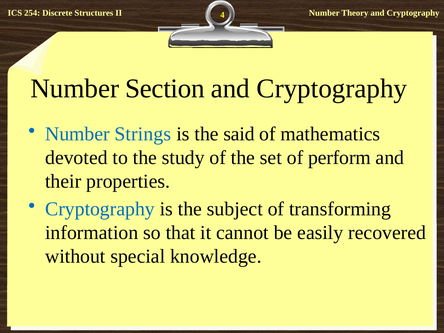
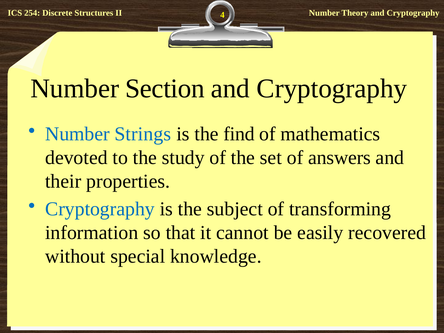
said: said -> find (239, 134)
perform: perform -> answers (339, 158)
